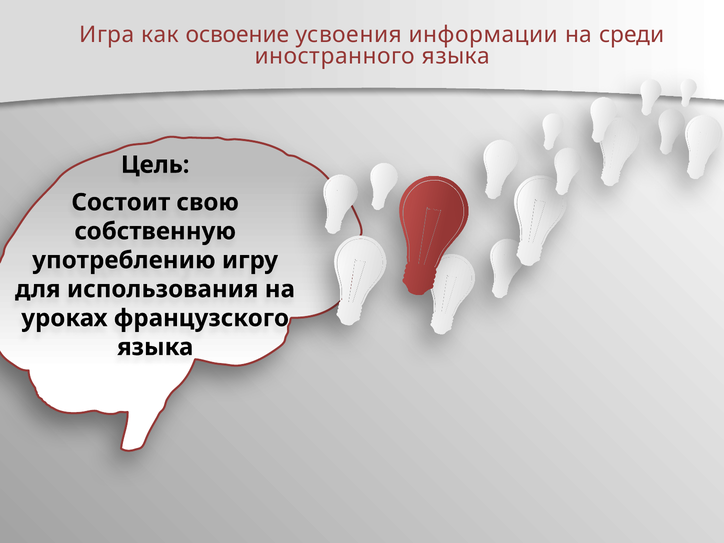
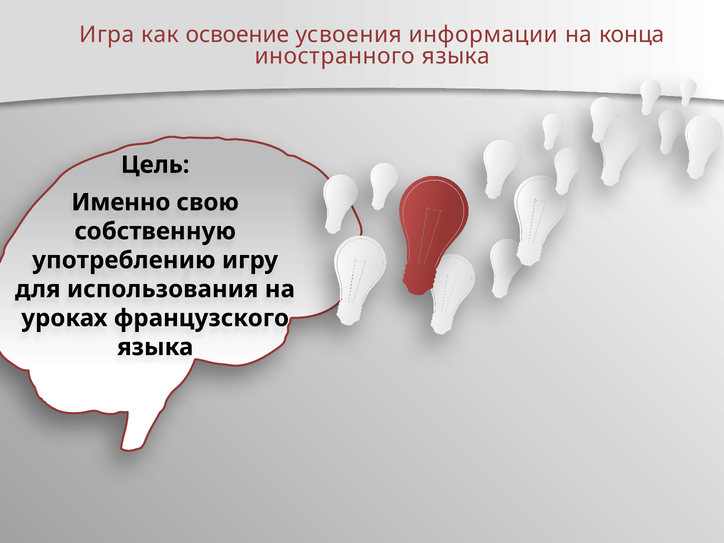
среди: среди -> конца (632, 35)
Состоит: Состоит -> Именно (121, 202)
